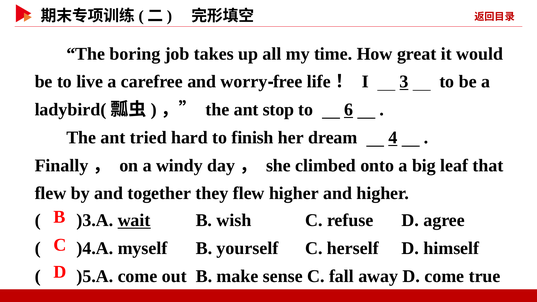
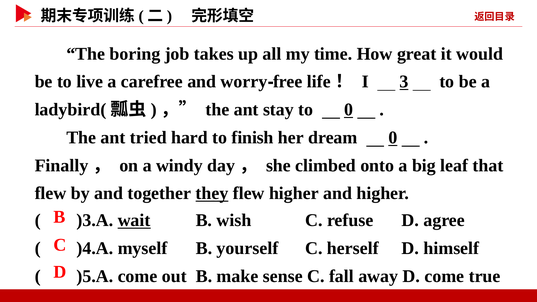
stop: stop -> stay (278, 110)
to 6: 6 -> 0 (349, 110)
dream 4: 4 -> 0 (393, 138)
they underline: none -> present (212, 193)
